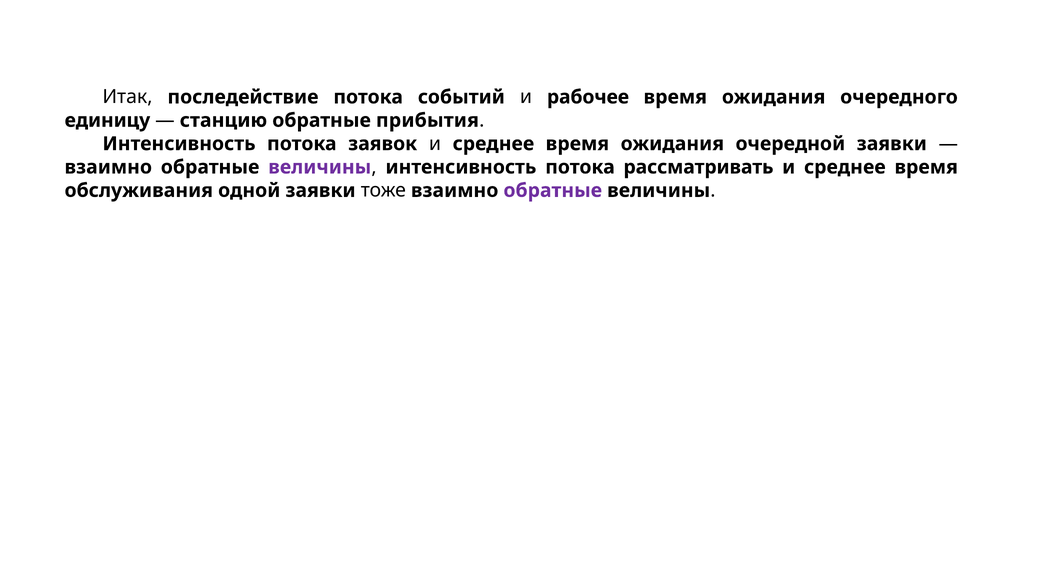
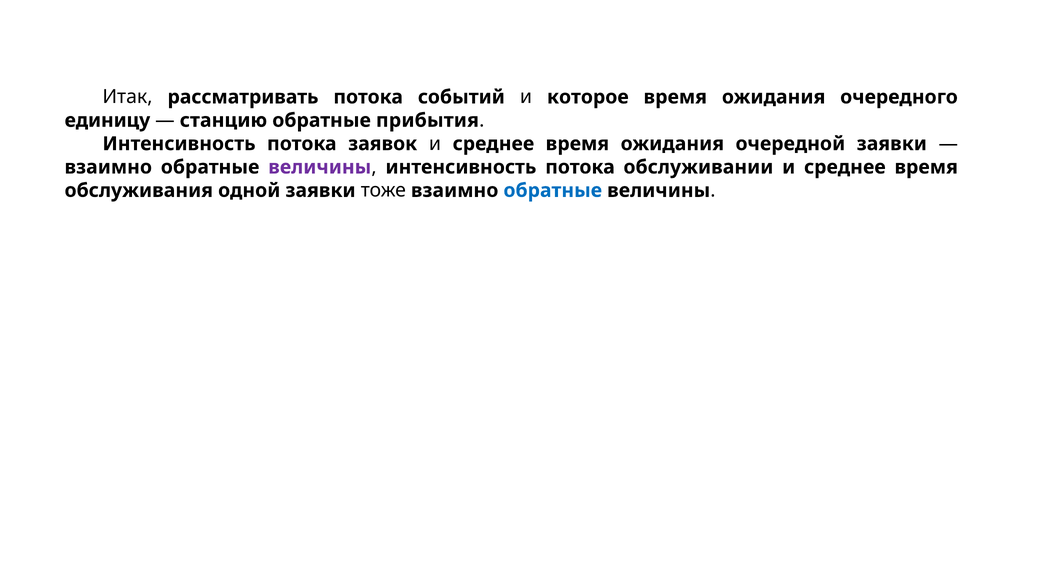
последействие: последействие -> рассматривать (243, 97)
рабочее: рабочее -> которое (588, 97)
рассматривать: рассматривать -> обслуживании (698, 167)
обратные colour: purple -> blue (553, 191)
